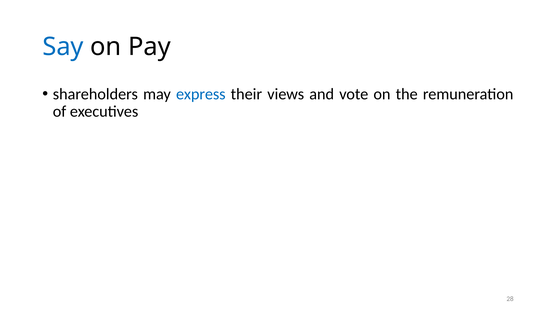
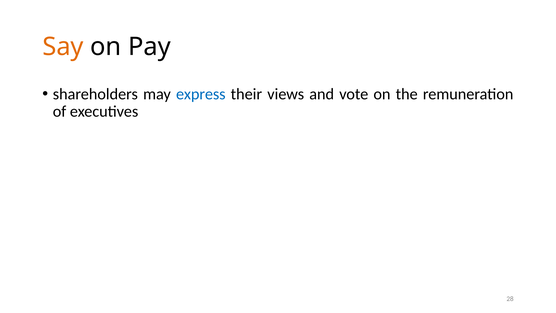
Say colour: blue -> orange (63, 47)
